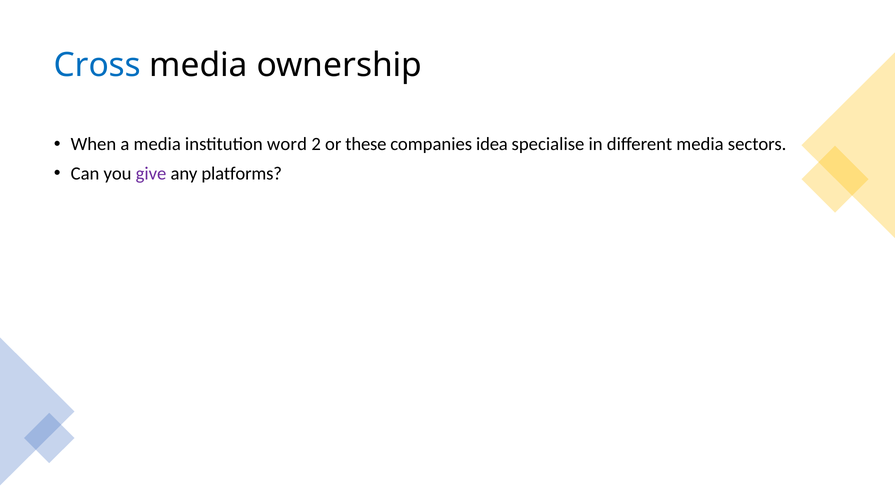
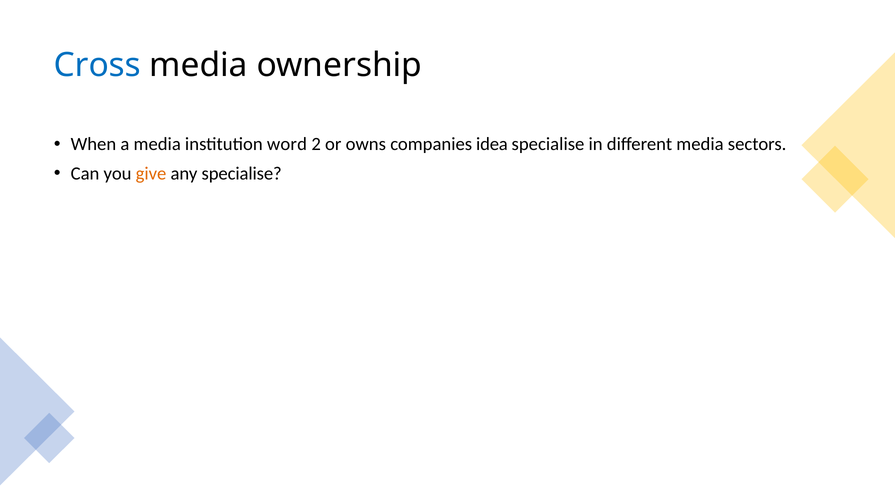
these: these -> owns (366, 144)
give colour: purple -> orange (151, 174)
any platforms: platforms -> specialise (242, 174)
